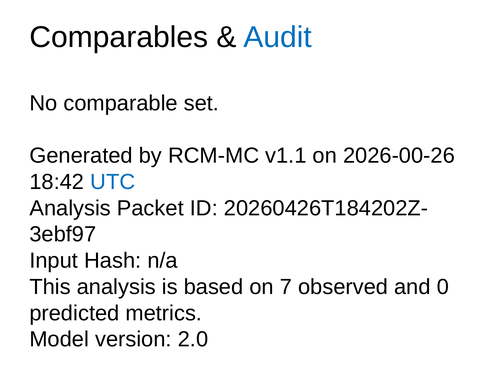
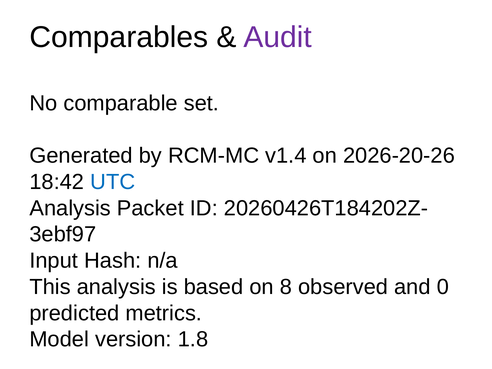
Audit colour: blue -> purple (278, 37)
v1.1: v1.1 -> v1.4 (286, 156)
2026-00-26: 2026-00-26 -> 2026-20-26 (399, 156)
7: 7 -> 8 (286, 287)
2.0: 2.0 -> 1.8 (193, 339)
